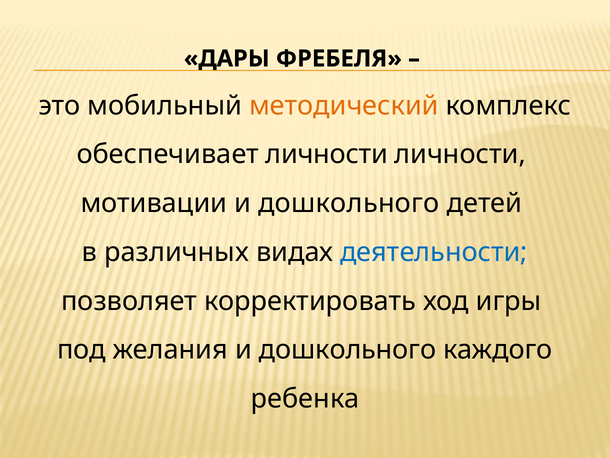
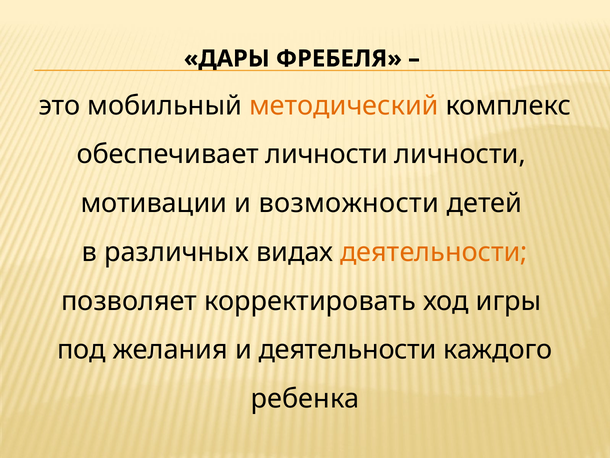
мотивации и дошкольного: дошкольного -> возможности (349, 203)
деятельности colour: blue -> orange (434, 252)
желания и дошкольного: дошкольного -> деятельности (348, 350)
